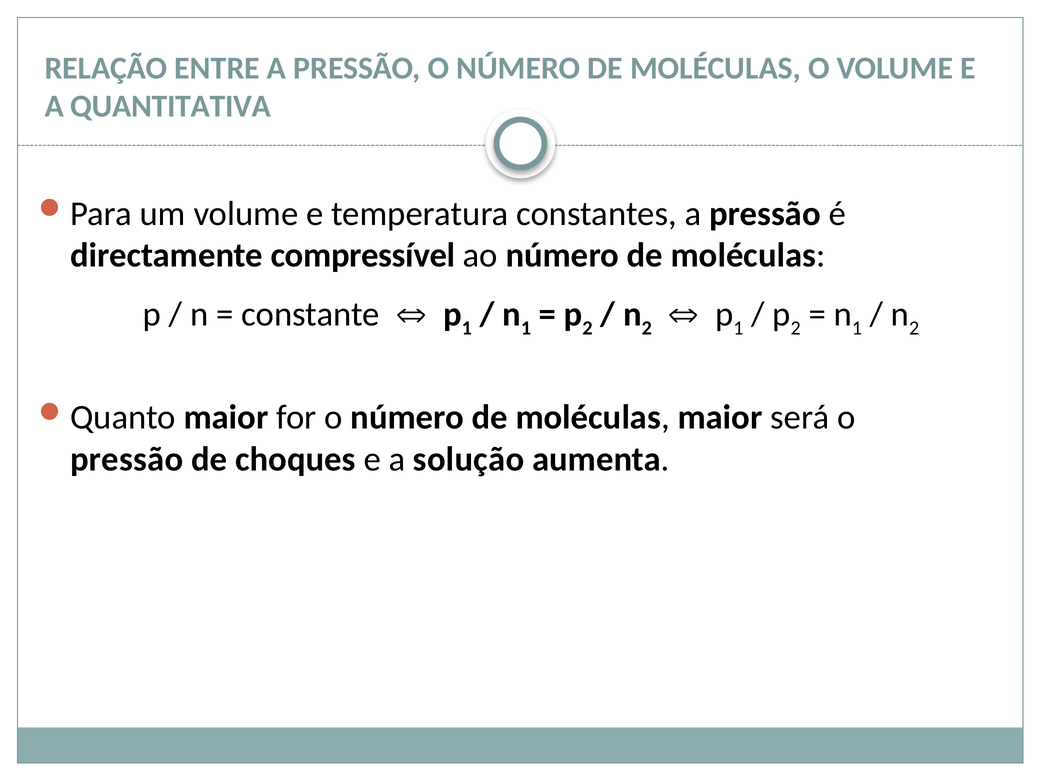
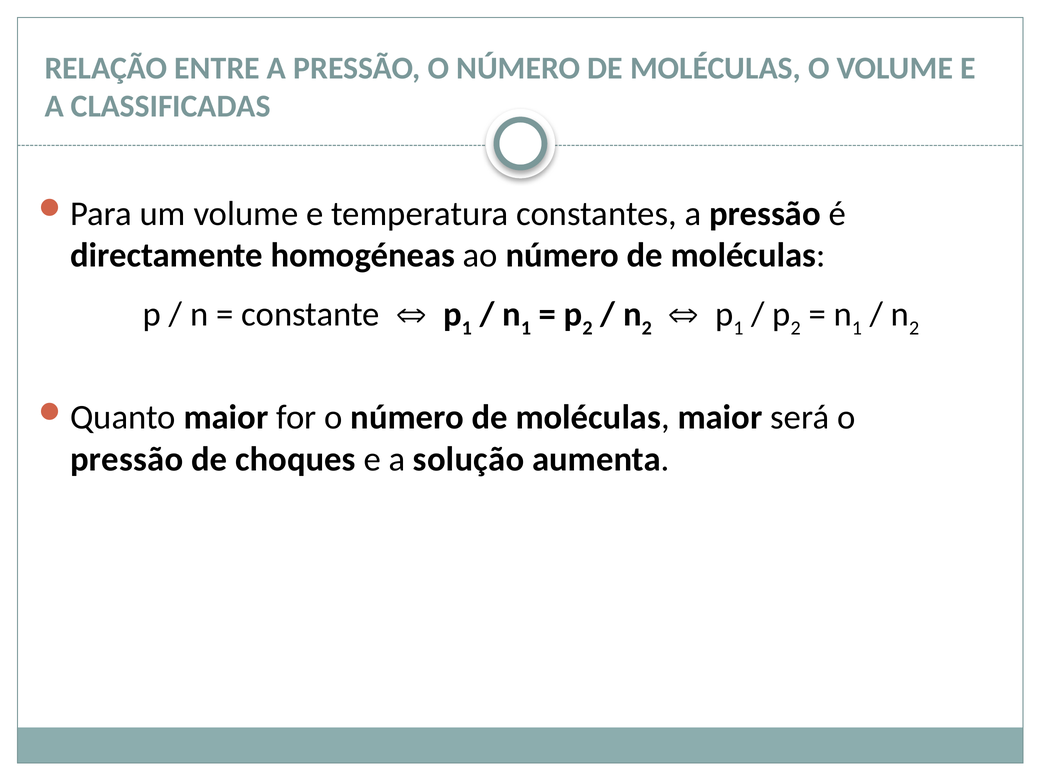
QUANTITATIVA: QUANTITATIVA -> CLASSIFICADAS (171, 106)
compressível: compressível -> homogéneas (363, 255)
